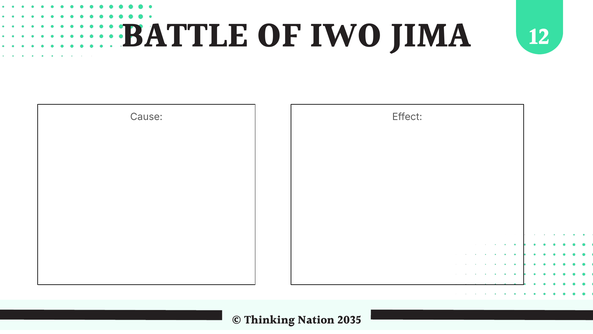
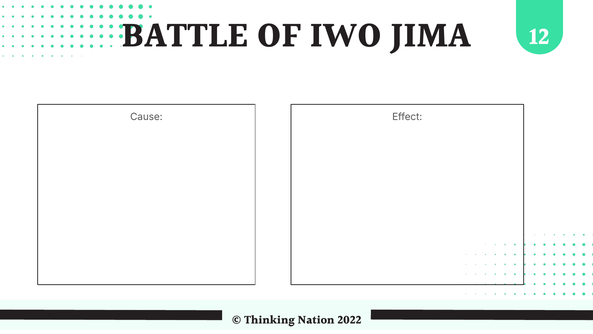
2035: 2035 -> 2022 (349, 320)
